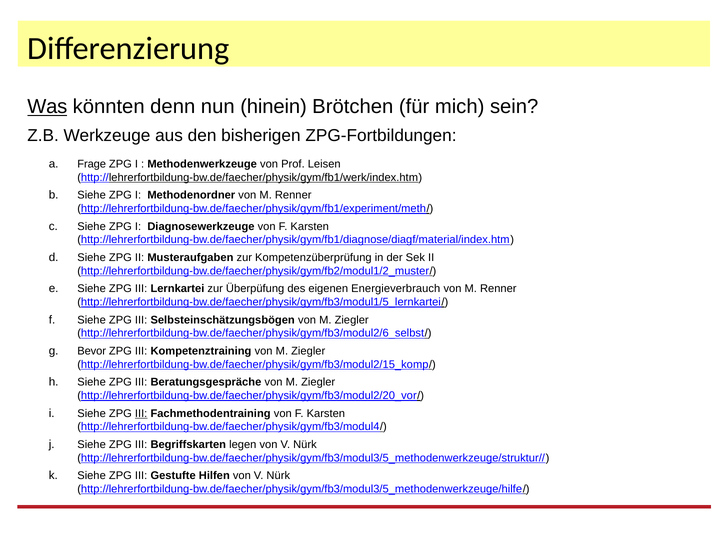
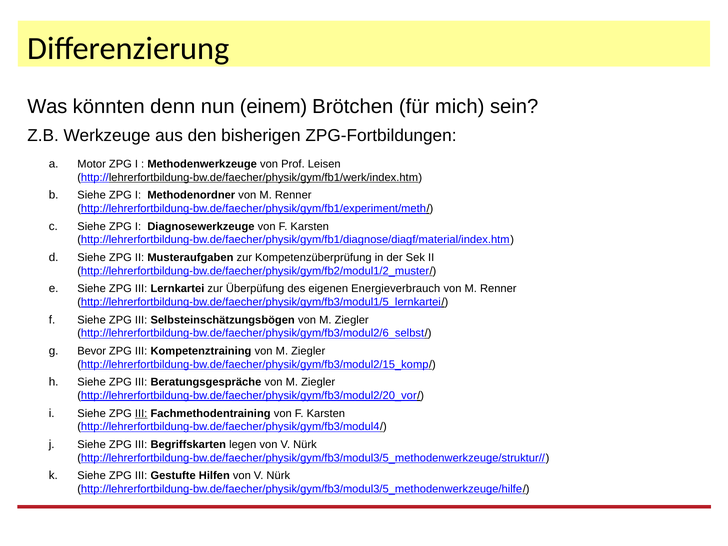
Was underline: present -> none (47, 107)
hinein: hinein -> einem (274, 107)
Frage: Frage -> Motor (92, 164)
